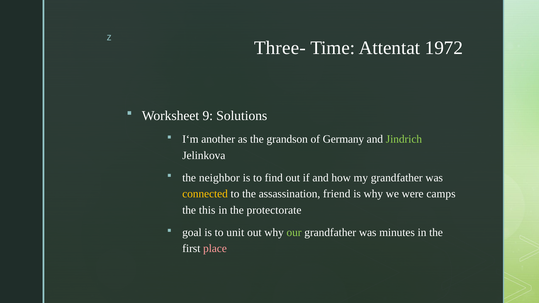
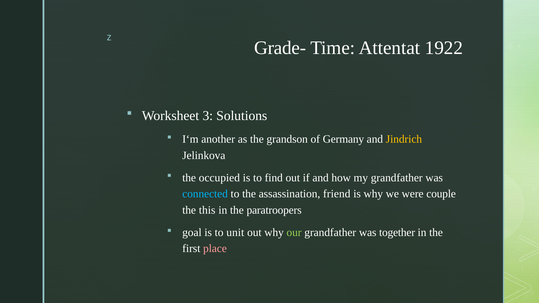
Three-: Three- -> Grade- (280, 48)
1972: 1972 -> 1922 (444, 48)
9: 9 -> 3 (208, 116)
Jindrich colour: light green -> yellow (404, 139)
neighbor: neighbor -> occupied (219, 178)
connected colour: yellow -> light blue (205, 194)
camps: camps -> couple (441, 194)
protectorate: protectorate -> paratroopers (274, 210)
minutes: minutes -> together (397, 233)
